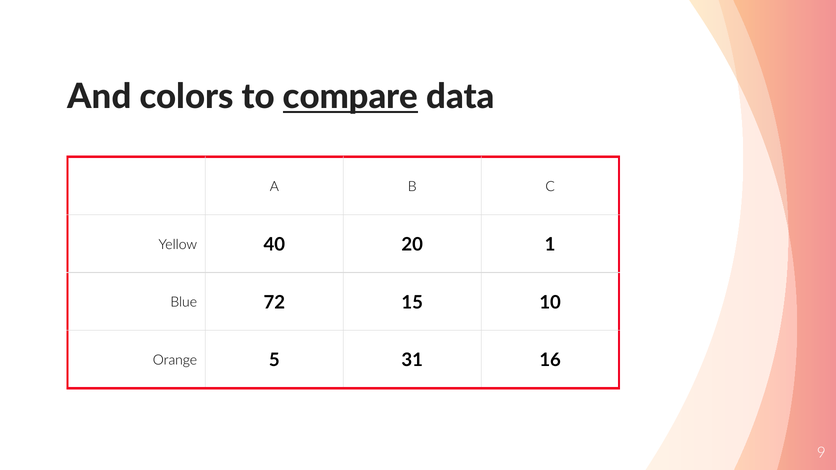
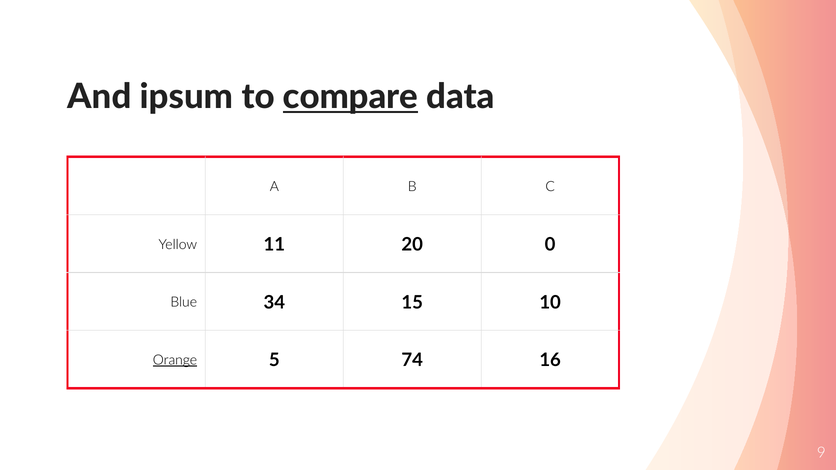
colors: colors -> ipsum (186, 97)
40: 40 -> 11 (274, 245)
1: 1 -> 0 (550, 245)
72: 72 -> 34 (274, 303)
Orange underline: none -> present (175, 360)
31: 31 -> 74 (412, 361)
